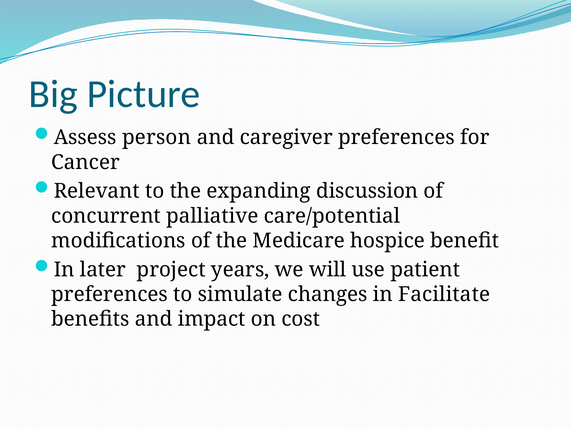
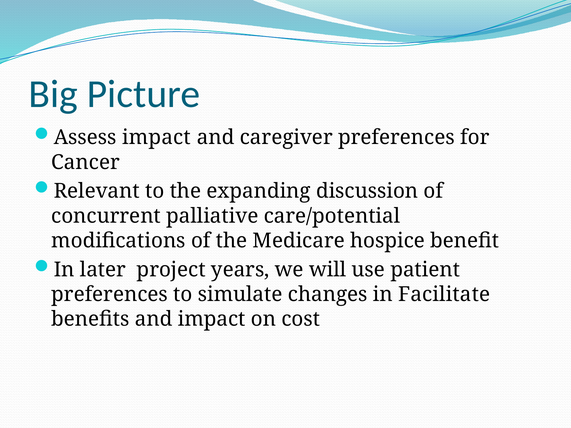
Assess person: person -> impact (157, 138)
